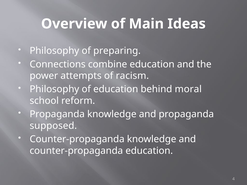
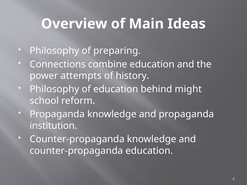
racism: racism -> history (132, 76)
moral: moral -> might (188, 89)
supposed: supposed -> institution (53, 126)
